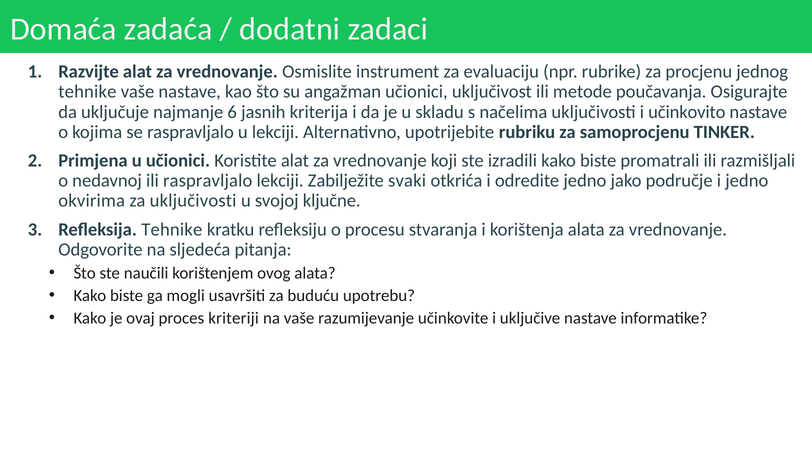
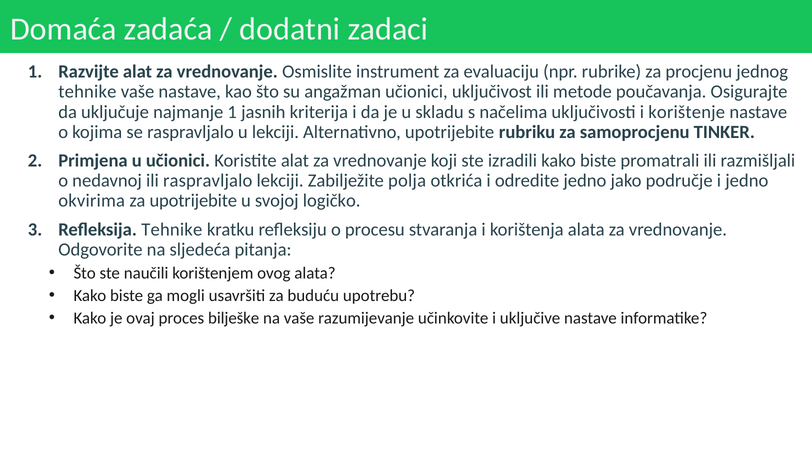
najmanje 6: 6 -> 1 (232, 112)
učinkovito: učinkovito -> korištenje (687, 112)
svaki: svaki -> polja (407, 181)
za uključivosti: uključivosti -> upotrijebite (193, 201)
ključne: ključne -> logičko (332, 201)
kriteriji: kriteriji -> bilješke (234, 318)
